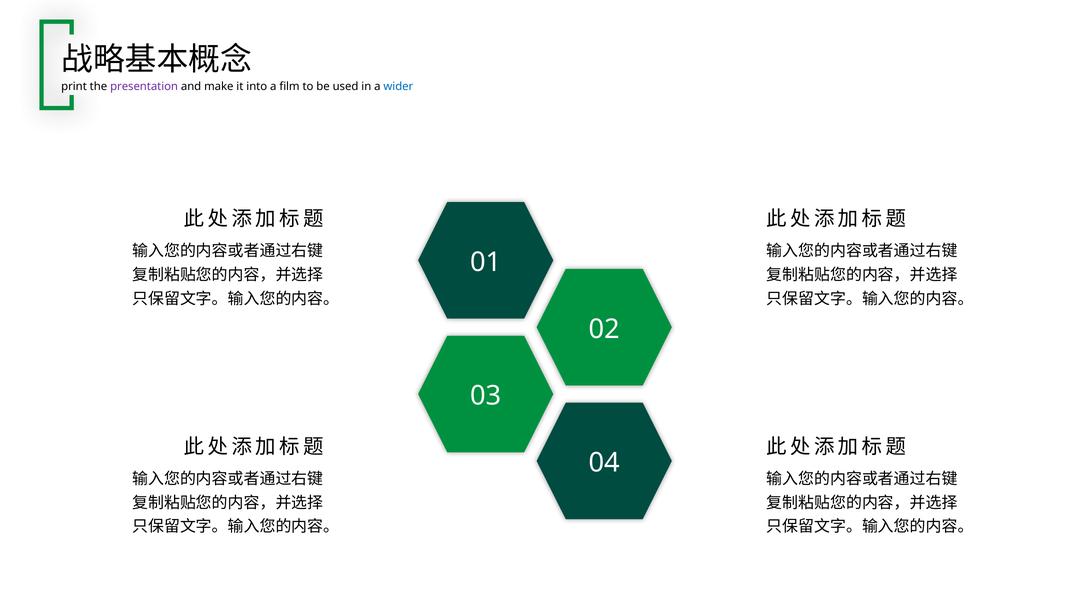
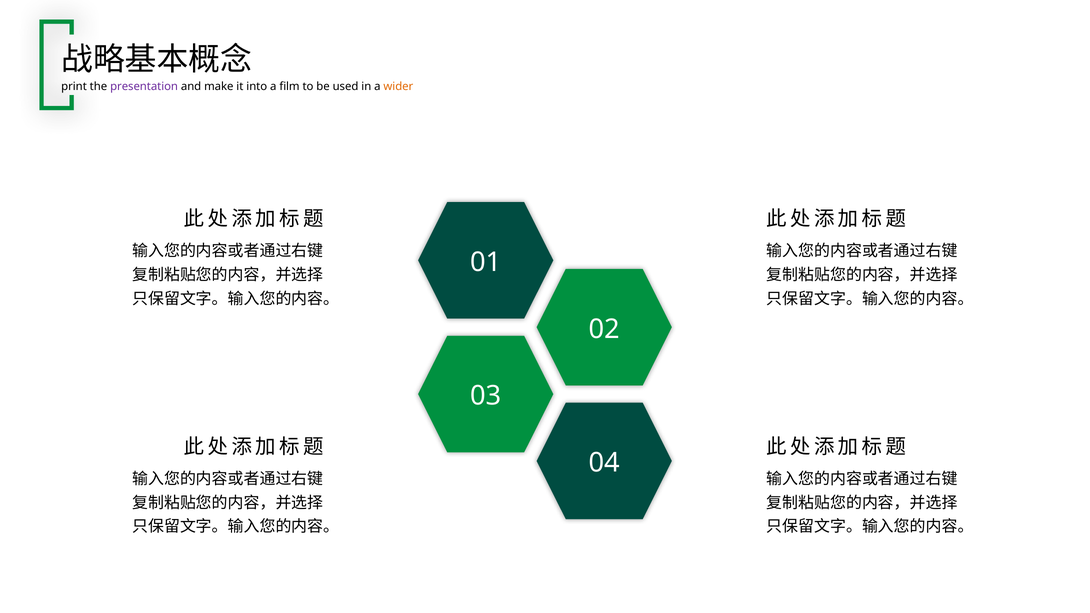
wider colour: blue -> orange (398, 86)
